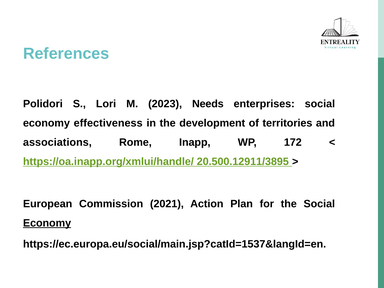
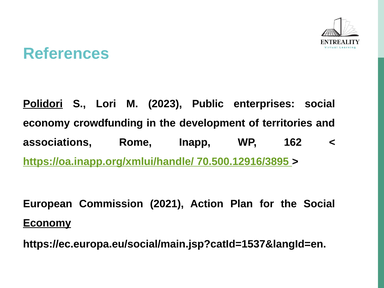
Polidori underline: none -> present (43, 104)
Needs: Needs -> Public (208, 104)
effectiveness: effectiveness -> crowdfunding (108, 123)
172: 172 -> 162 (293, 142)
20.500.12911/3895: 20.500.12911/3895 -> 70.500.12916/3895 (243, 162)
